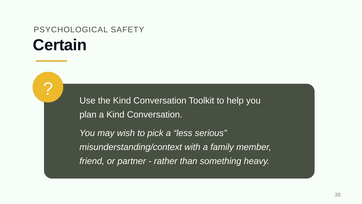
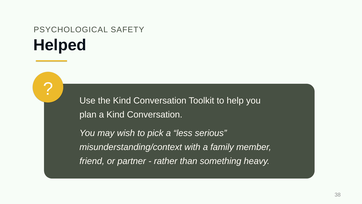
Certain: Certain -> Helped (60, 45)
